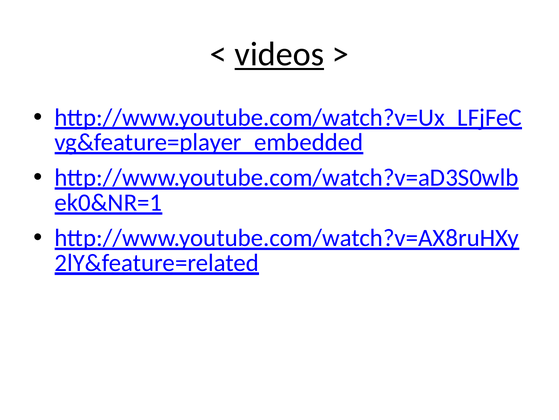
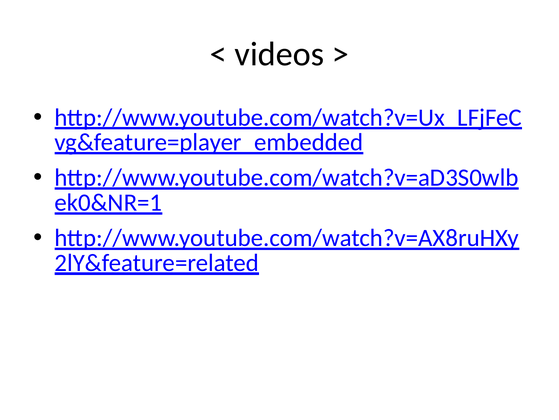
videos underline: present -> none (279, 54)
